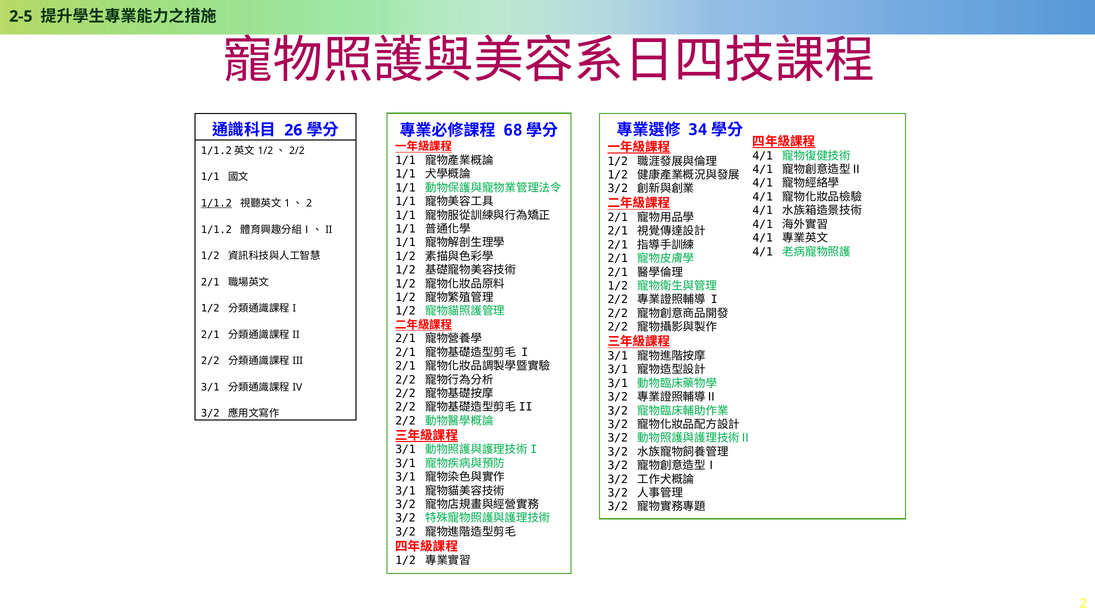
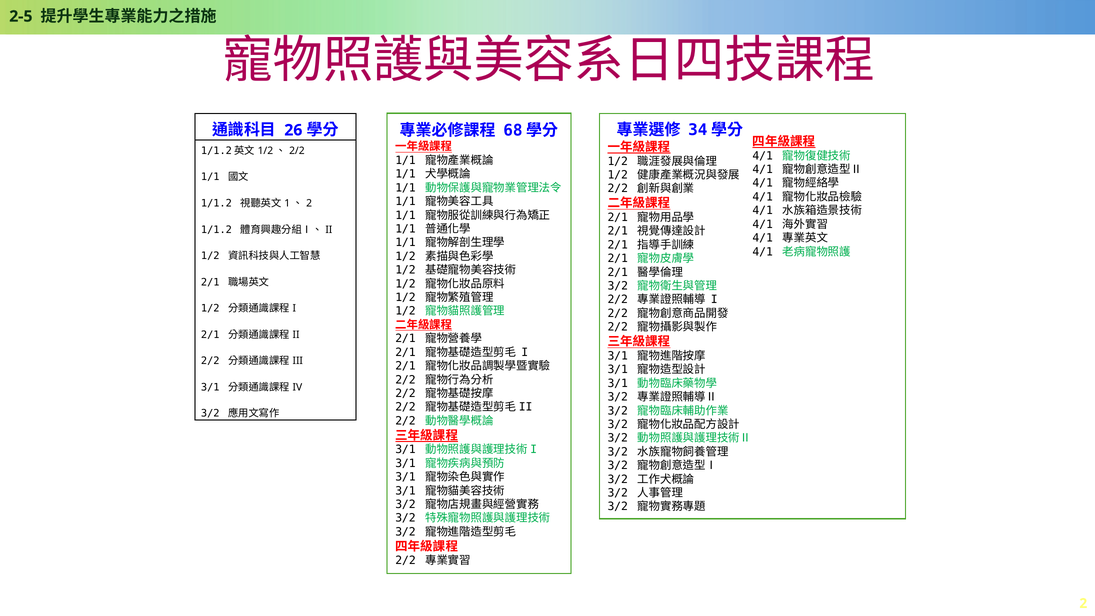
3/2: 3/2 -> 2/2 (618, 189)
1/1.2 underline: present -> none (216, 203)
1/2: 1/2 -> 3/2 (618, 286)
1/2: 1/2 -> 2/2 (406, 561)
